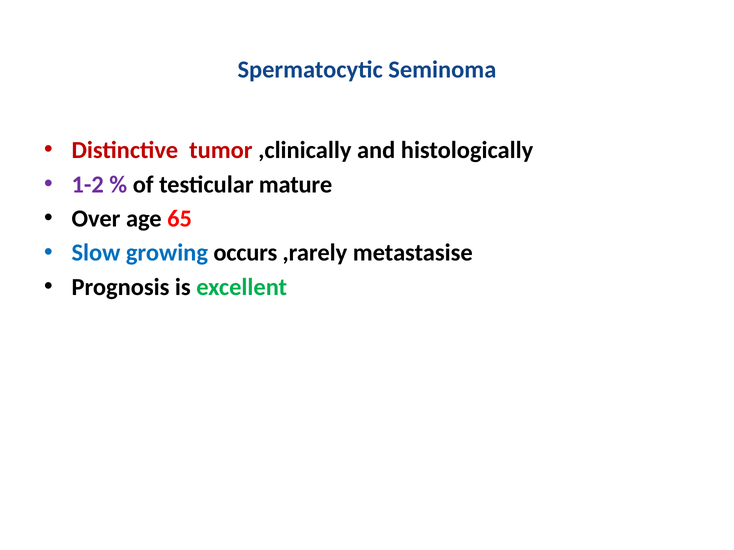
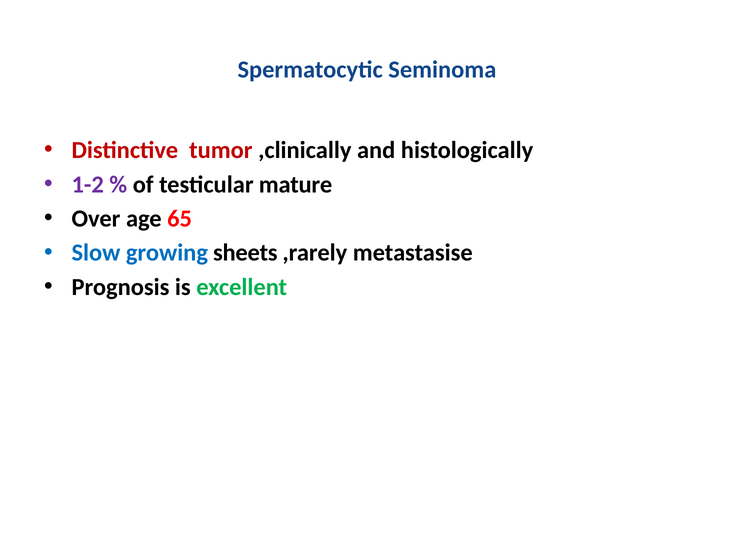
occurs: occurs -> sheets (245, 253)
